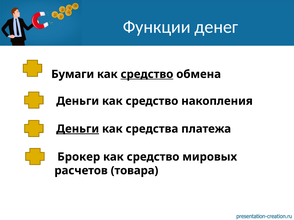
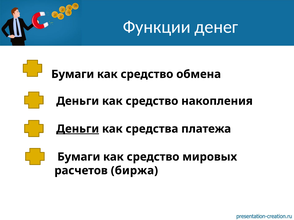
средство underline: present -> none (147, 74)
Брокер: Брокер -> Бумаги (79, 157)
товара: товара -> биржа (134, 171)
